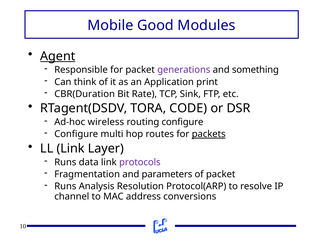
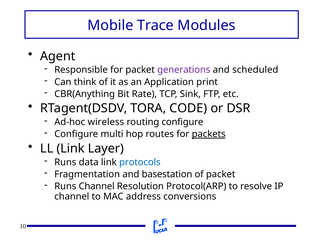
Good: Good -> Trace (156, 26)
Agent underline: present -> none (58, 56)
something: something -> scheduled (255, 70)
CBR(Duration: CBR(Duration -> CBR(Anything (85, 94)
protocols colour: purple -> blue (140, 162)
parameters: parameters -> basestation (167, 174)
Runs Analysis: Analysis -> Channel (97, 186)
